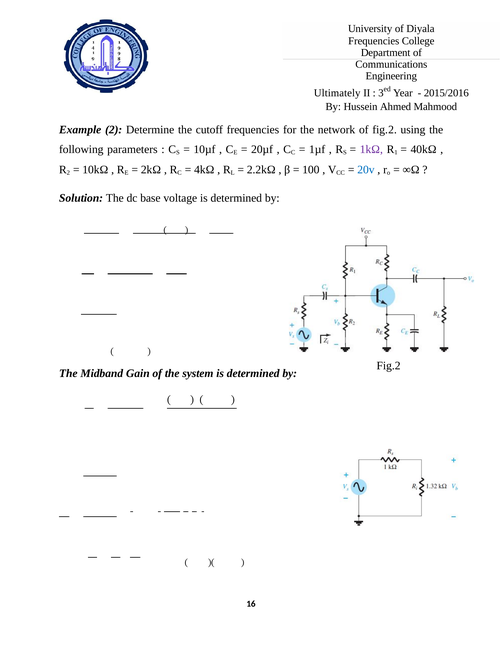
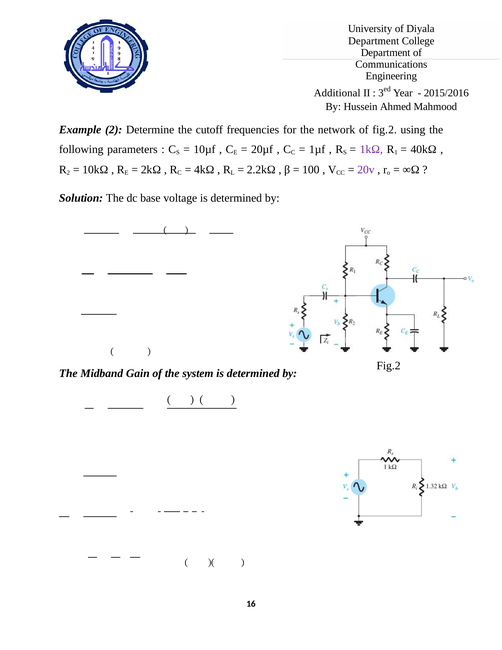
Frequencies: Frequencies -> Department (374, 41)
Ultimately: Ultimately -> Additional (337, 93)
20v colour: blue -> purple (366, 170)
